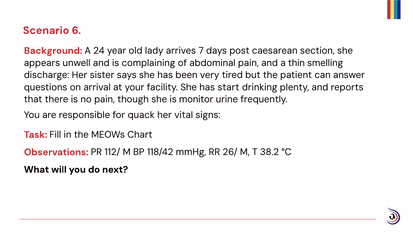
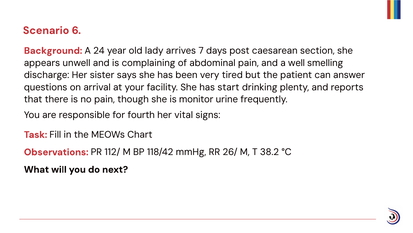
thin: thin -> well (296, 63)
quack: quack -> fourth (141, 115)
